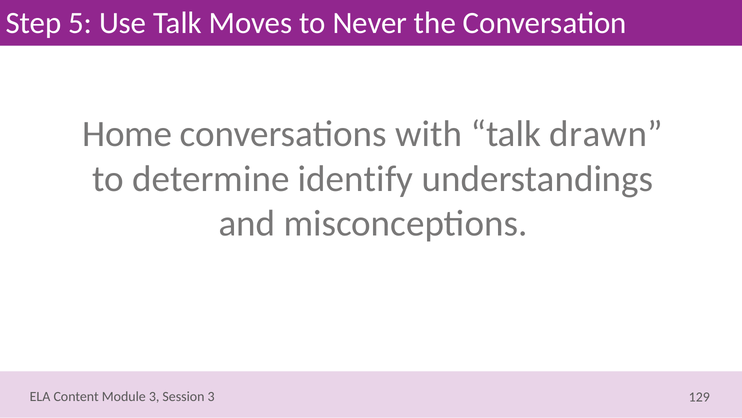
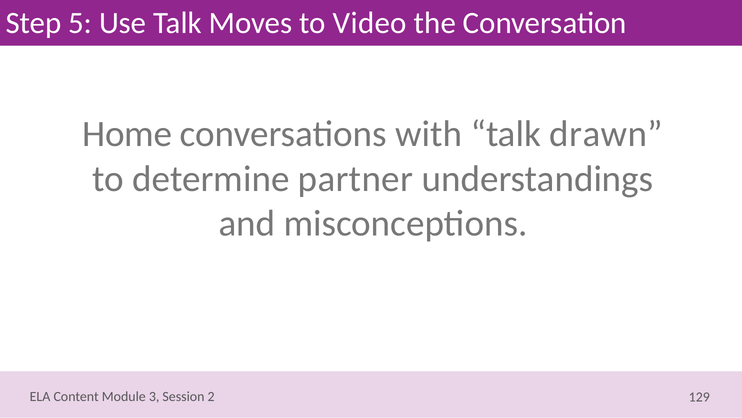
Never: Never -> Video (370, 23)
identify: identify -> partner (355, 179)
3: 3 -> 2 (211, 396)
